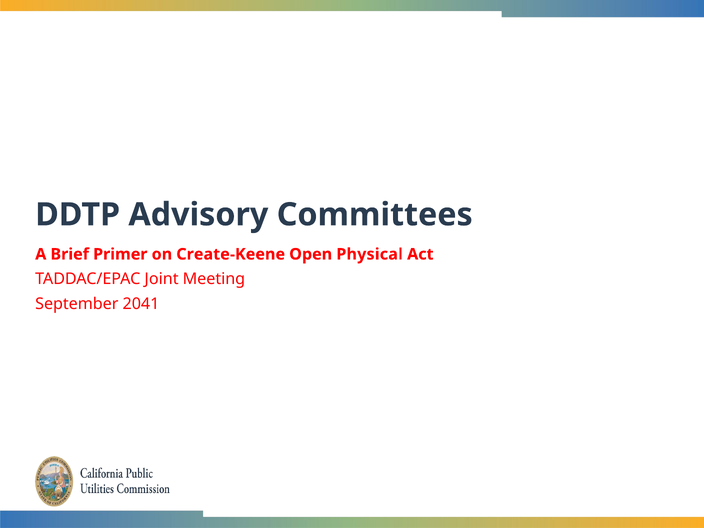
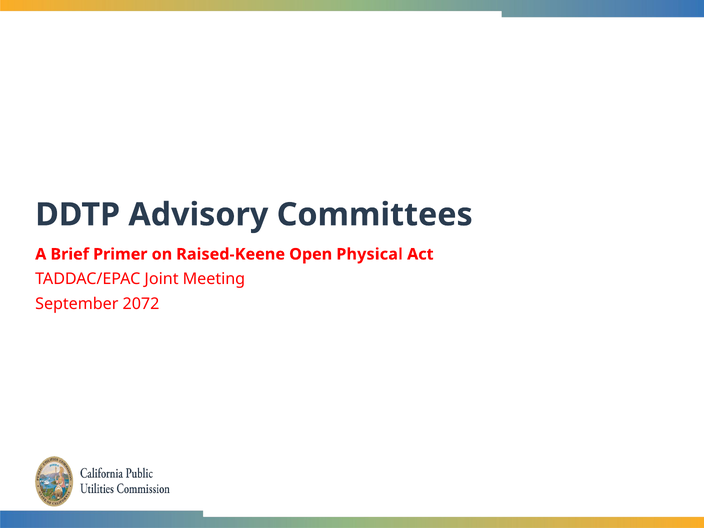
Create-Keene: Create-Keene -> Raised-Keene (231, 254)
2041: 2041 -> 2072 (141, 304)
